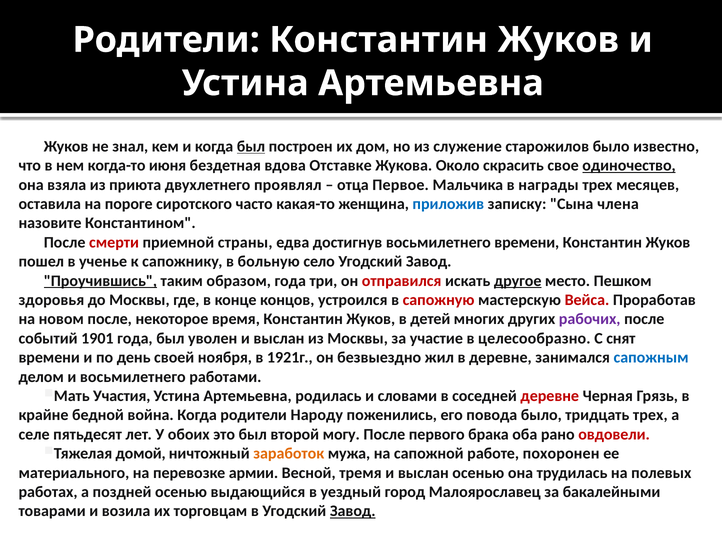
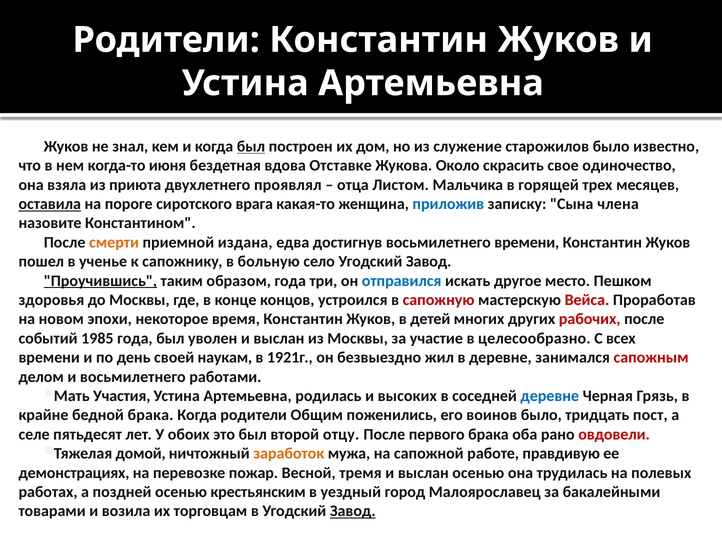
одиночество underline: present -> none (629, 166)
Первое: Первое -> Листом (401, 185)
награды: награды -> горящей (549, 185)
оставила underline: none -> present (50, 204)
часто: часто -> врага (254, 204)
смерти colour: red -> orange (114, 243)
страны: страны -> издана (245, 243)
отправился colour: red -> blue (402, 281)
другое underline: present -> none (518, 281)
новом после: после -> эпохи (110, 319)
рабочих colour: purple -> red (590, 319)
1901: 1901 -> 1985 (97, 339)
снят: снят -> всех (621, 339)
ноября: ноября -> наукам (225, 358)
сапожным colour: blue -> red (651, 358)
словами: словами -> высоких (407, 396)
деревне colour: red -> blue (550, 396)
бедной война: война -> брака (151, 416)
Народу: Народу -> Общим (317, 416)
повода: повода -> воинов (492, 416)
тридцать трех: трех -> пост (650, 416)
могу: могу -> отцу (341, 435)
похоронен: похоронен -> правдивую (561, 454)
материального: материального -> демонстрациях (74, 473)
армии: армии -> пожар (253, 473)
выдающийся: выдающийся -> крестьянским (258, 492)
